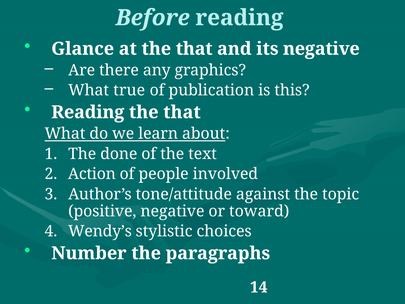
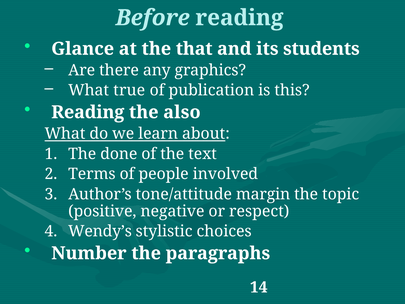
its negative: negative -> students (321, 49)
that: that -> also (182, 112)
Action: Action -> Terms (92, 174)
against: against -> margin (263, 194)
toward: toward -> respect (259, 211)
